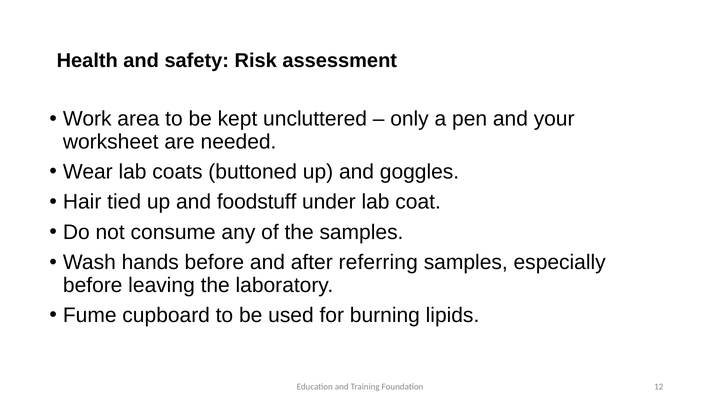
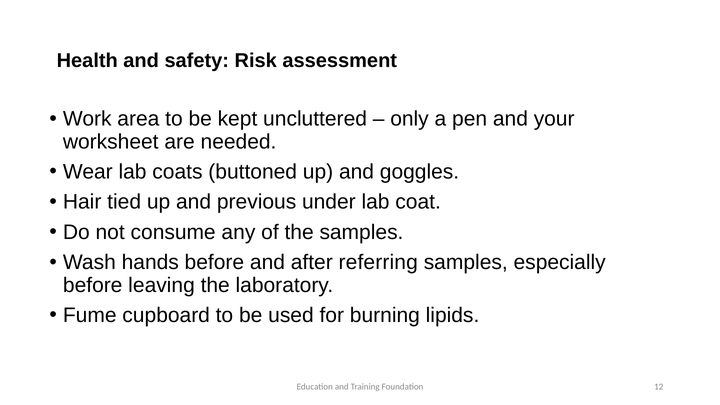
foodstuff: foodstuff -> previous (257, 202)
